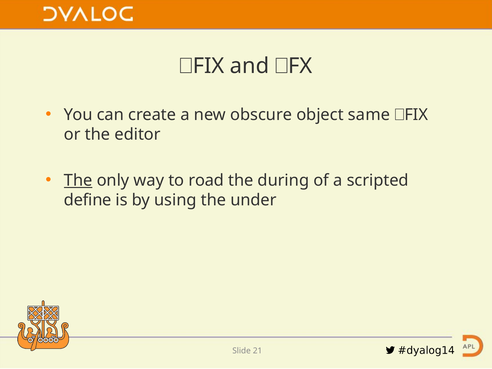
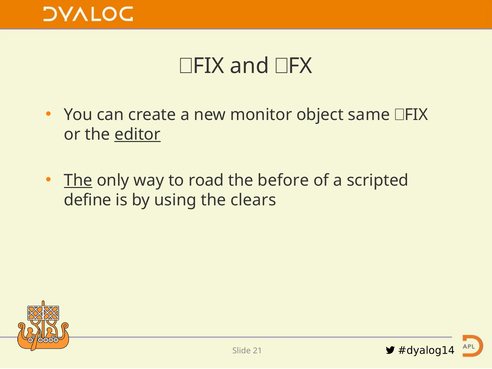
obscure: obscure -> monitor (261, 115)
editor underline: none -> present (138, 134)
during: during -> before (283, 180)
under: under -> clears (253, 200)
